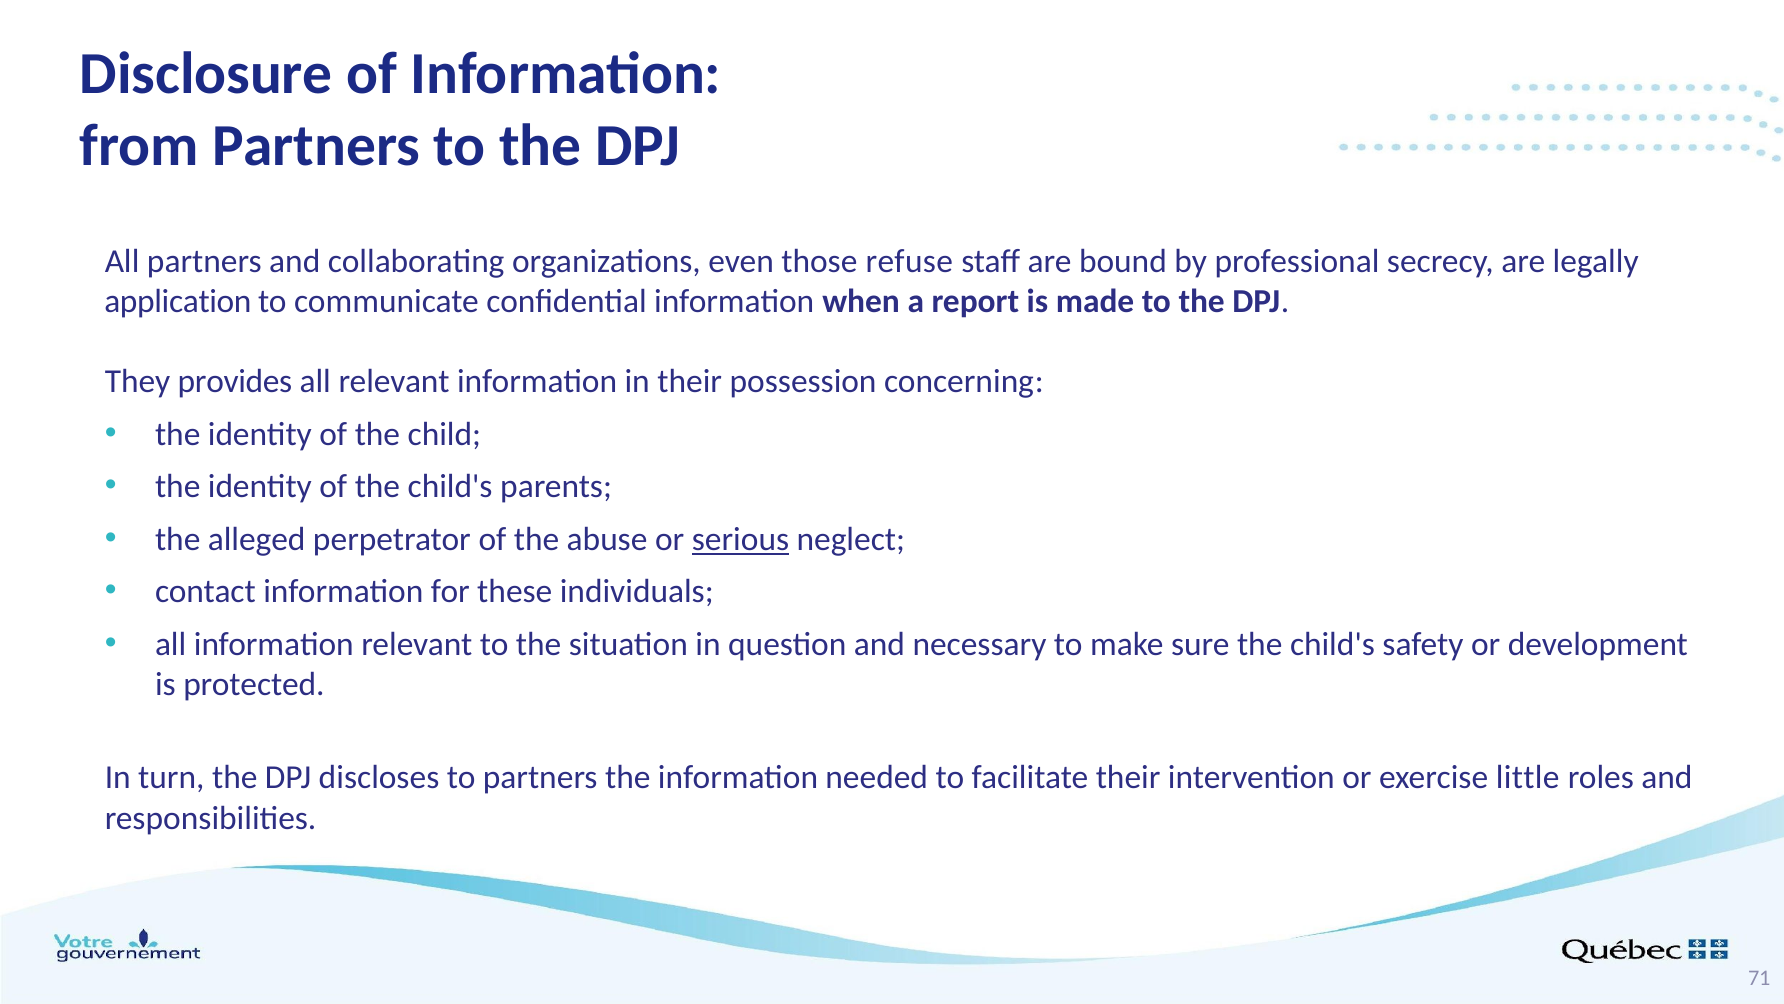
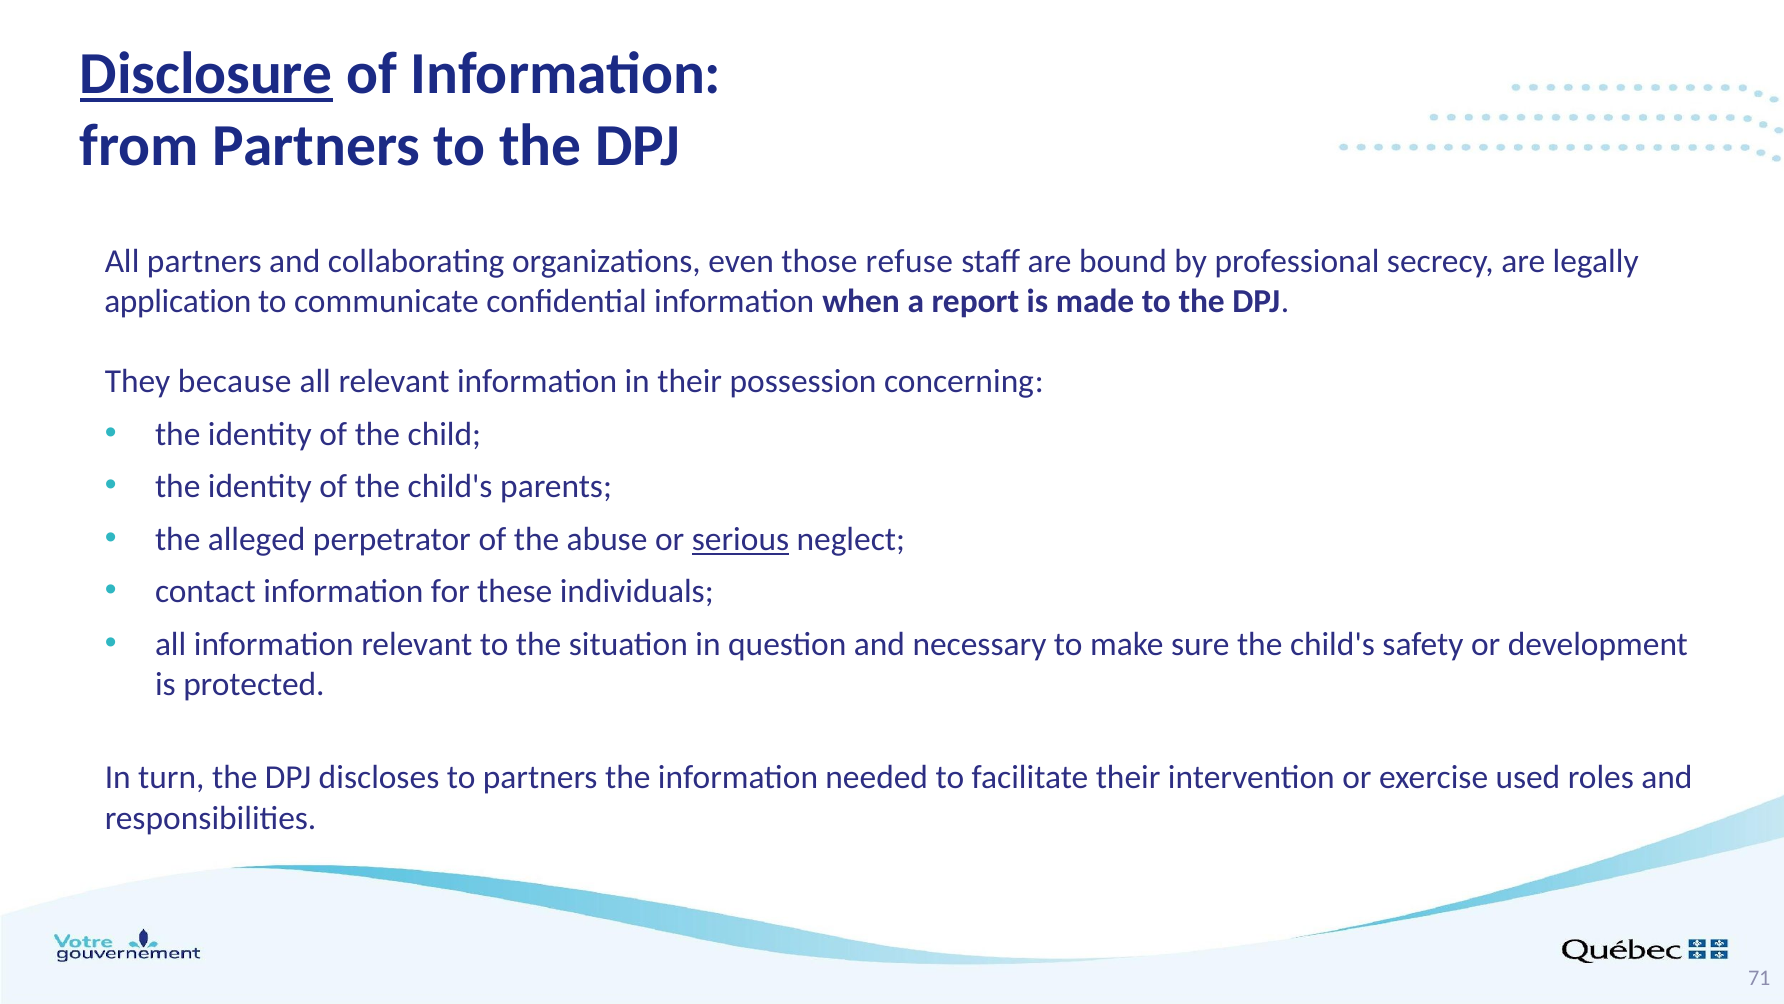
Disclosure underline: none -> present (206, 74)
provides: provides -> because (235, 382)
little: little -> used (1528, 777)
